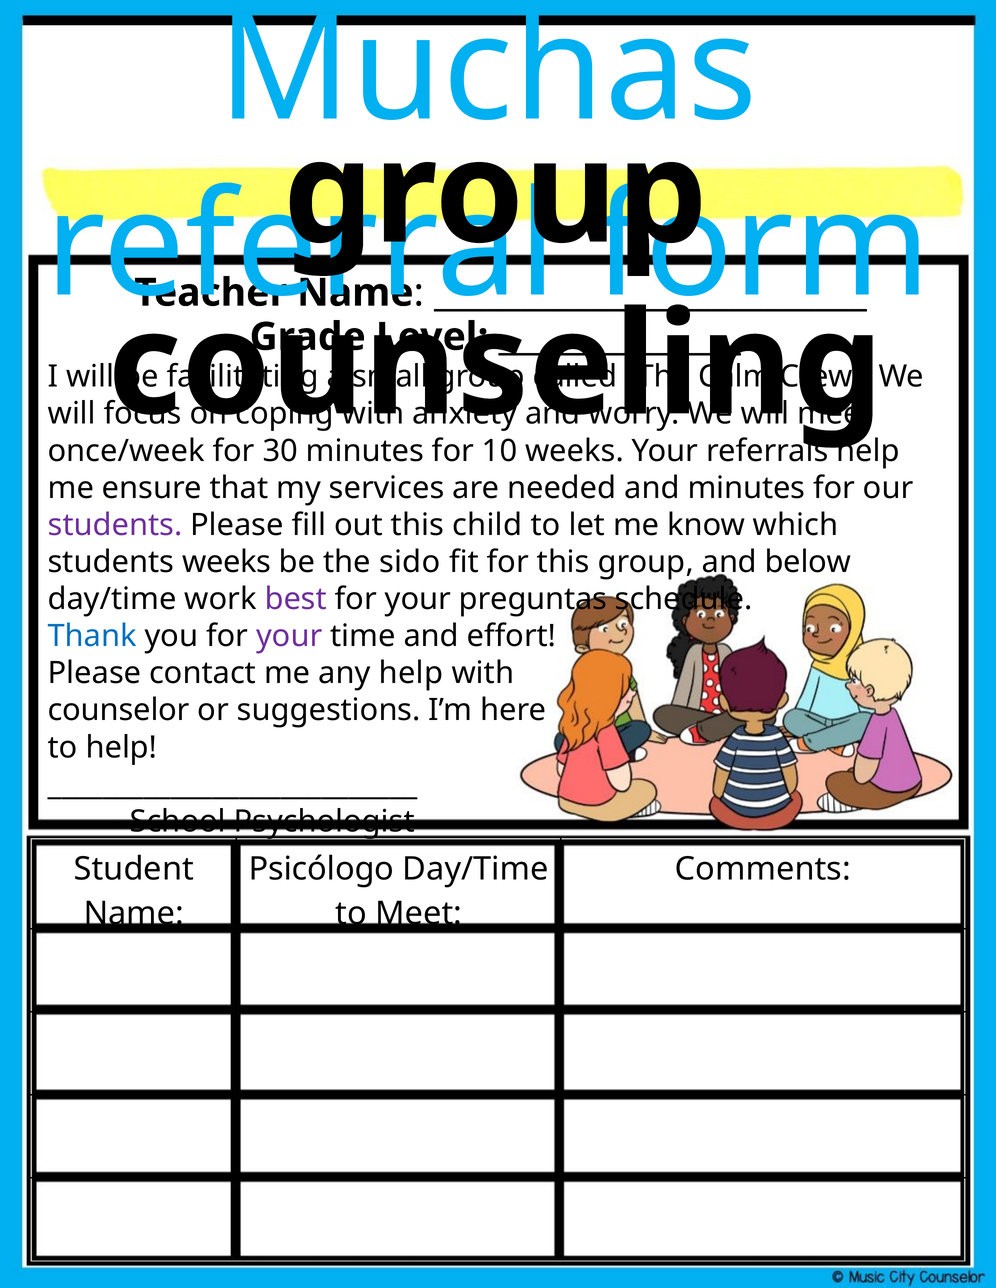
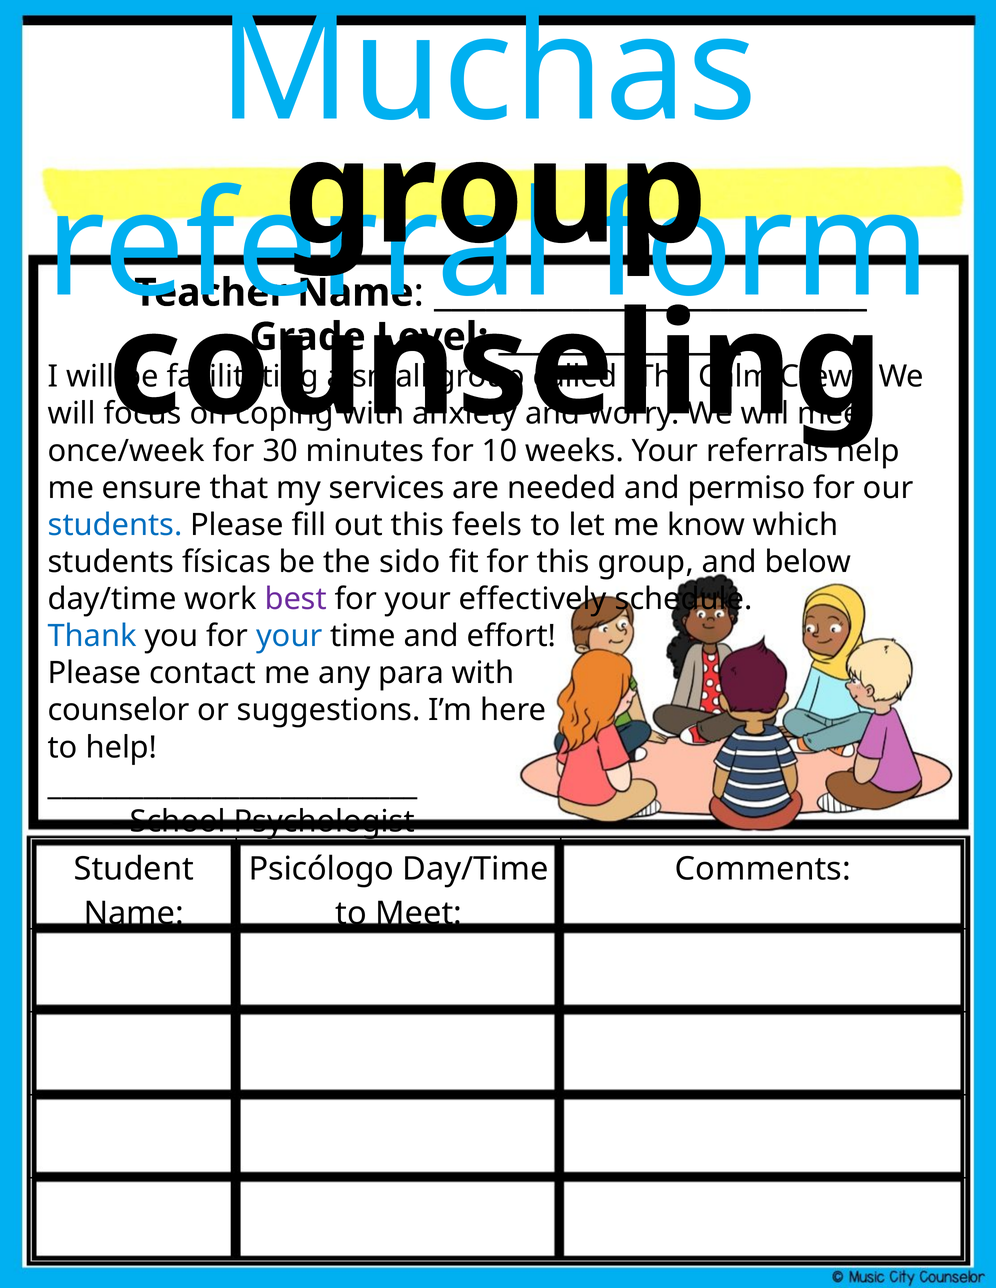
and minutes: minutes -> permiso (746, 488)
students colour: purple -> blue (115, 525)
child: child -> feels (487, 525)
students weeks: weeks -> físicas (226, 562)
preguntas: preguntas -> effectively (533, 600)
your colour: purple -> blue (289, 637)
any help: help -> para (411, 674)
